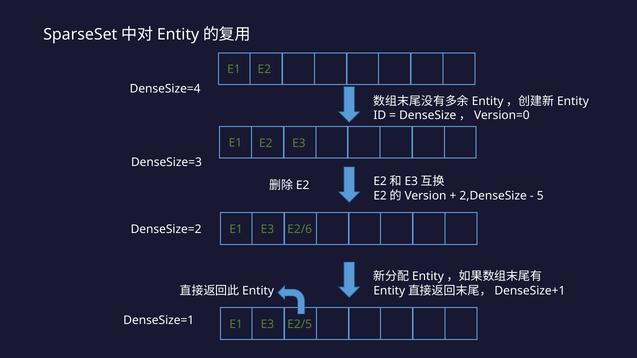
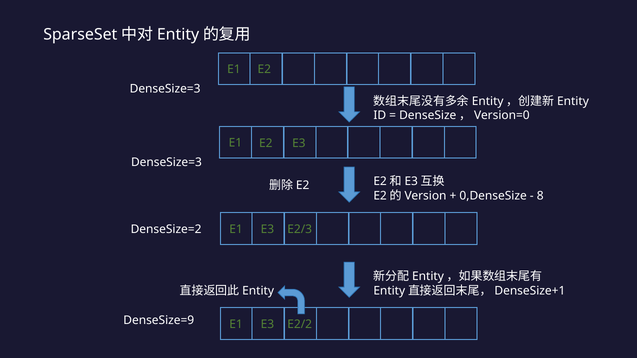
DenseSize=4: DenseSize=4 -> DenseSize=3 (165, 89)
2,DenseSize: 2,DenseSize -> 0,DenseSize (493, 196)
5: 5 -> 8 (540, 196)
E2/6: E2/6 -> E2/3 (300, 230)
DenseSize=1: DenseSize=1 -> DenseSize=9 (159, 320)
E2/5: E2/5 -> E2/2 (300, 325)
